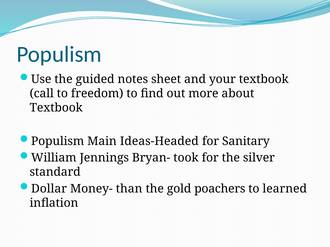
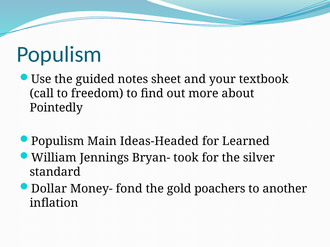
Textbook: Textbook -> Pointedly (56, 108)
Sanitary: Sanitary -> Learned (246, 141)
than: than -> fond (129, 189)
learned: learned -> another (285, 189)
